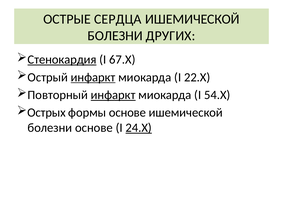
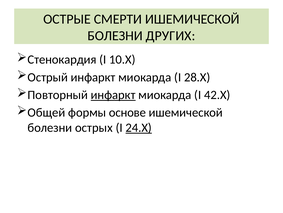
СЕРДЦА: СЕРДЦА -> СМЕРТИ (118, 19)
Стенокардия underline: present -> none (62, 59)
67.X: 67.X -> 10.X (122, 59)
инфаркт underline: present -> none (93, 77)
22.X: 22.X -> 28.X (197, 77)
54.Х: 54.Х -> 42.Х (217, 95)
Острых: Острых -> Общей (46, 112)
болезни основе: основе -> острых (94, 127)
